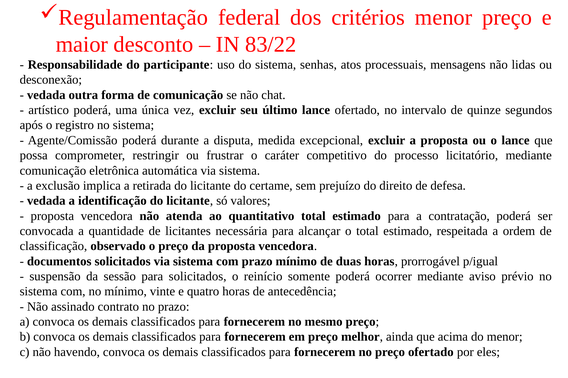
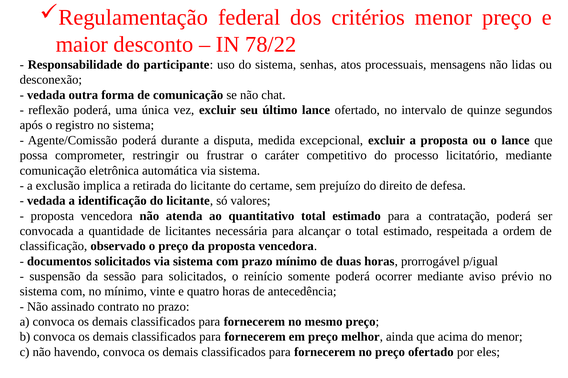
83/22: 83/22 -> 78/22 (271, 44)
artístico: artístico -> reflexão (49, 110)
